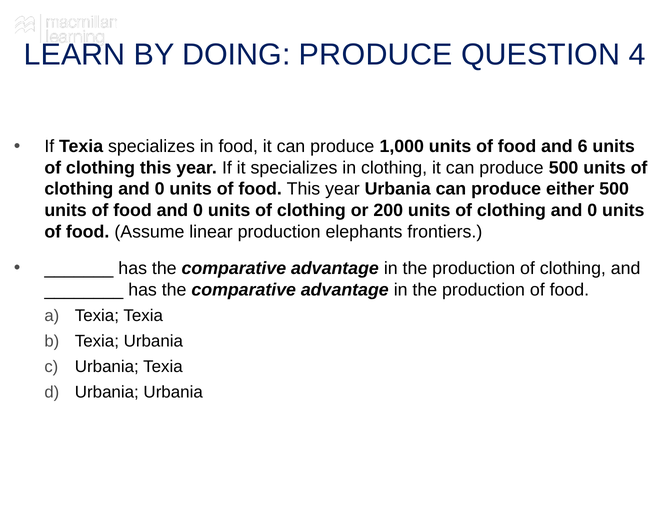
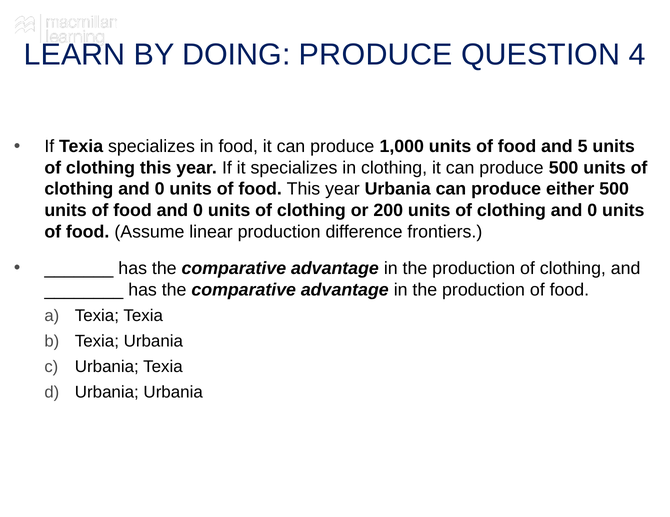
6: 6 -> 5 (583, 147)
elephants: elephants -> difference (364, 232)
